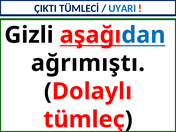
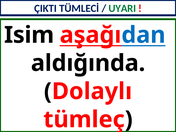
UYARI colour: blue -> green (122, 8)
Gizli: Gizli -> Isim (29, 35)
ağrımıştı: ağrımıştı -> aldığında (88, 63)
